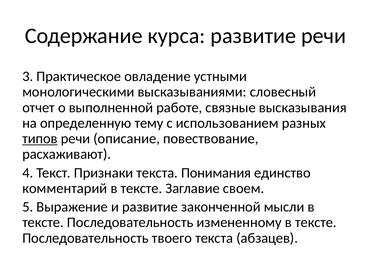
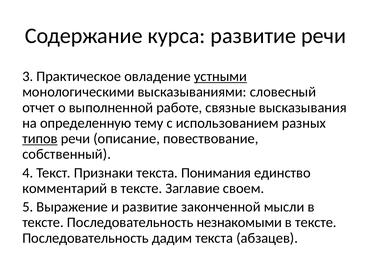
устными underline: none -> present (220, 76)
расхаживают: расхаживают -> собственный (67, 154)
измененному: измененному -> незнакомыми (239, 223)
твоего: твоего -> дадим (172, 238)
